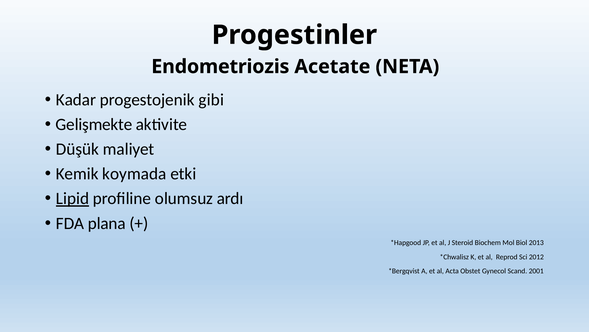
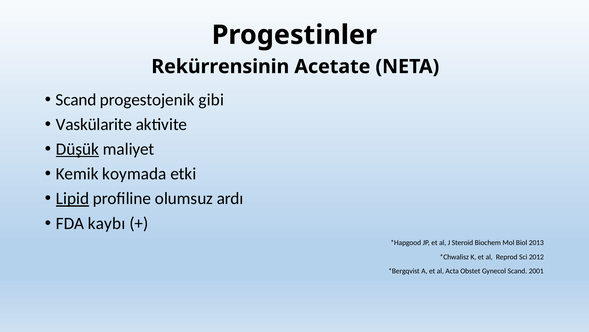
Endometriozis: Endometriozis -> Rekürrensinin (220, 66)
Kadar: Kadar -> Scand (76, 100)
Gelişmekte: Gelişmekte -> Vaskülarite (94, 124)
Düşük underline: none -> present (77, 149)
plana: plana -> kaybı (107, 223)
